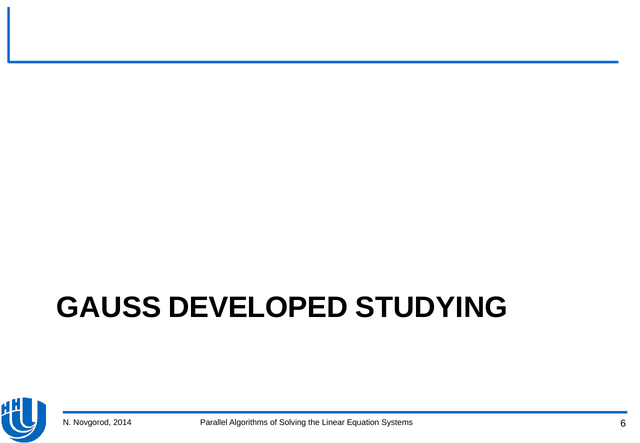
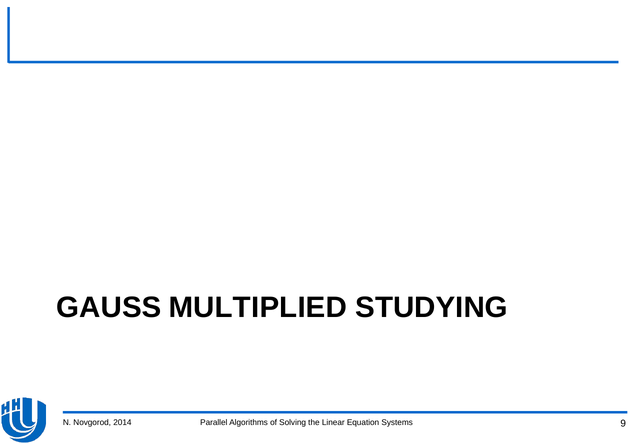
DEVELOPED: DEVELOPED -> MULTIPLIED (258, 307)
6: 6 -> 9 (623, 424)
